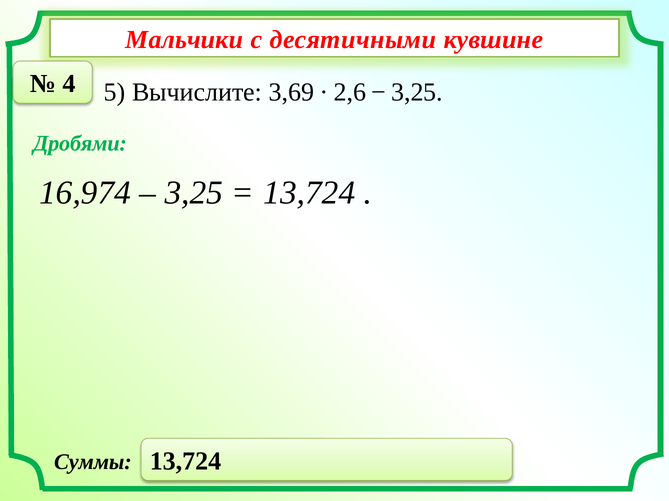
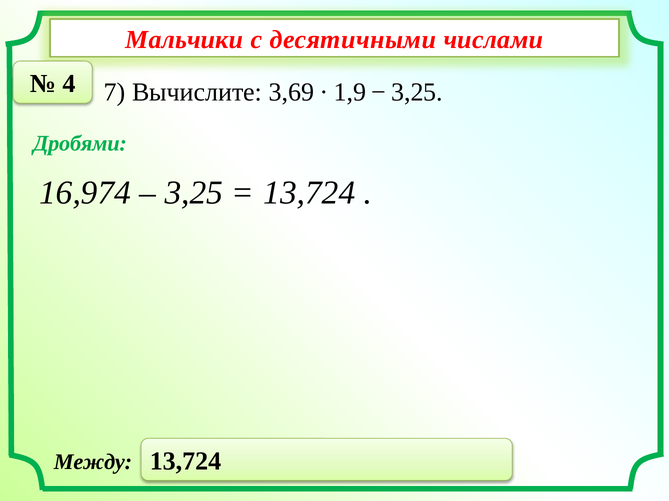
кувшине: кувшине -> числами (493, 40)
5: 5 -> 7 (115, 92)
2,6: 2,6 -> 1,9 (350, 92)
Суммы: Суммы -> Между (93, 462)
